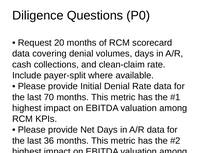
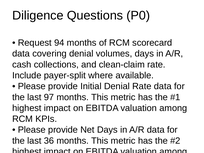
20: 20 -> 94 (59, 43)
70: 70 -> 97 (49, 97)
